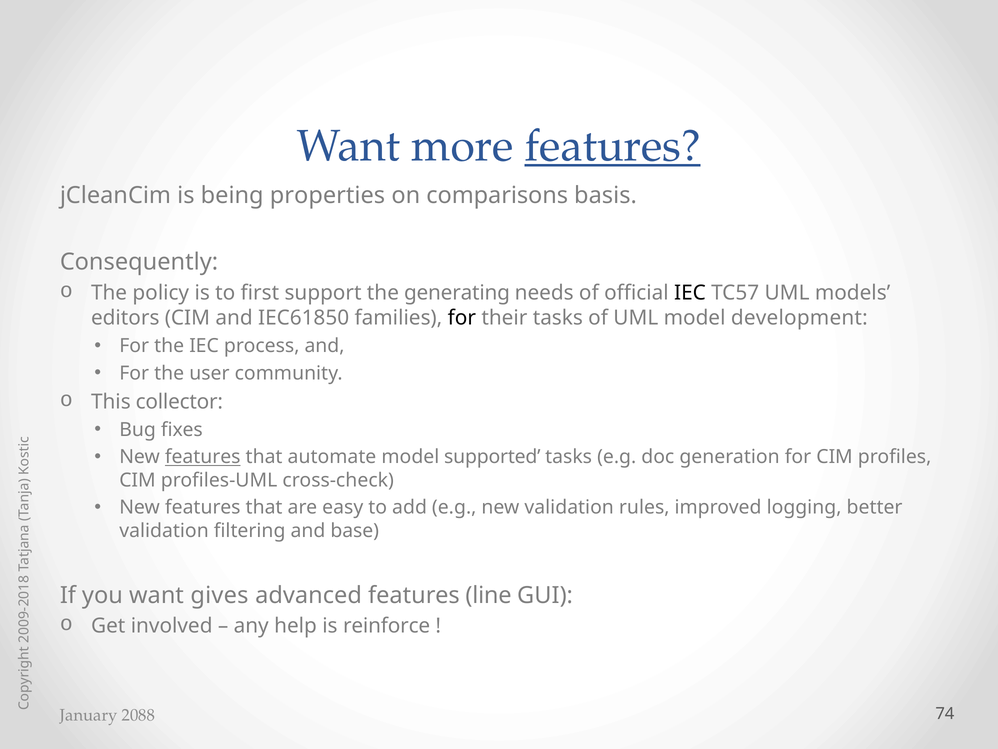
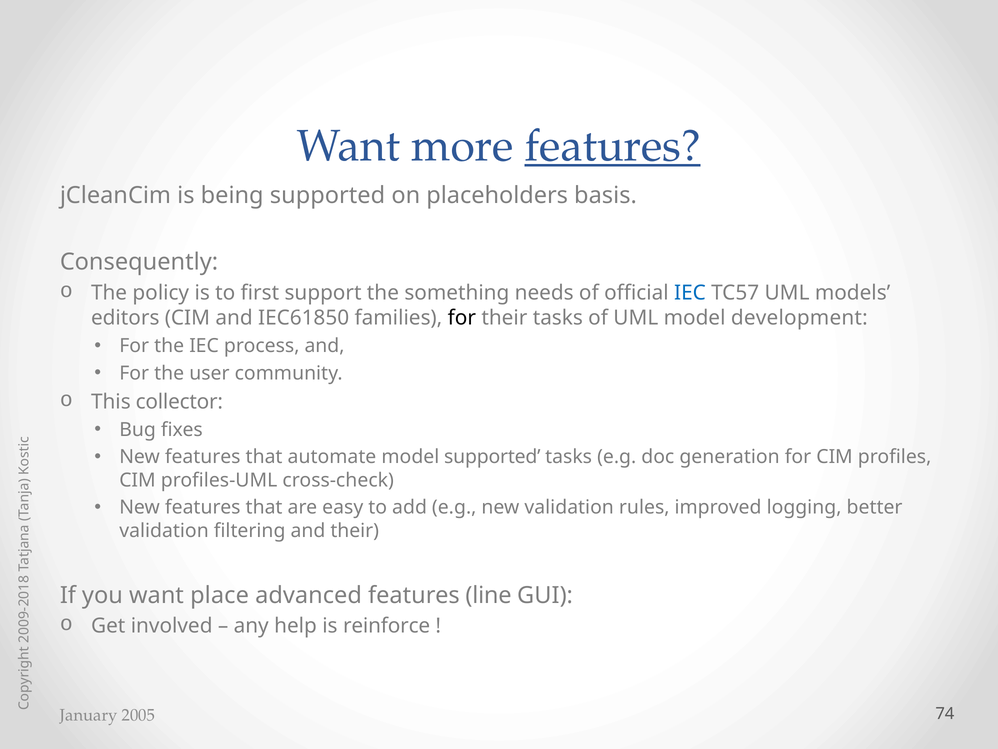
being properties: properties -> supported (327, 195)
comparisons: comparisons -> placeholders (497, 195)
generating: generating -> something (457, 293)
IEC colour: black -> blue (690, 293)
features underline: present -> none (203, 457)
and base: base -> their (355, 530)
gives: gives -> place (220, 595)
2088: 2088 -> 2005 (138, 715)
